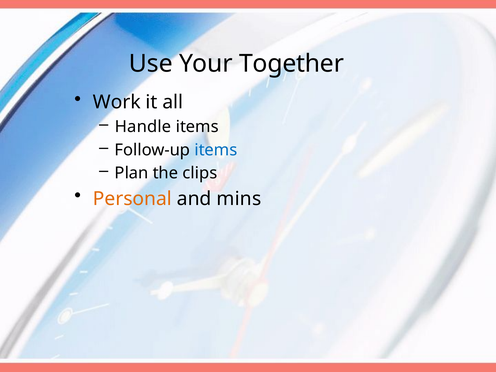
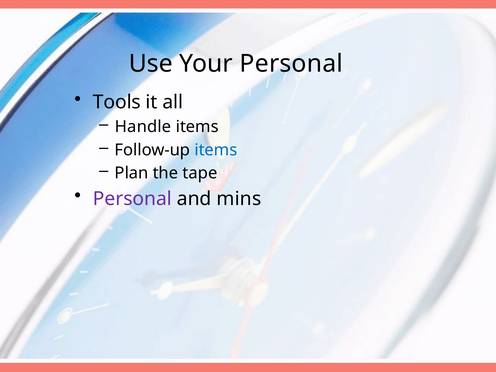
Your Together: Together -> Personal (291, 64)
Work: Work -> Tools (117, 102)
clips: clips -> tape (200, 173)
Personal colour: orange -> purple (132, 199)
